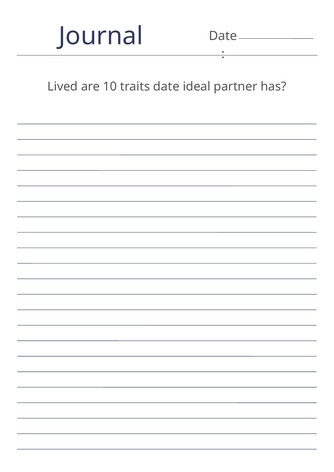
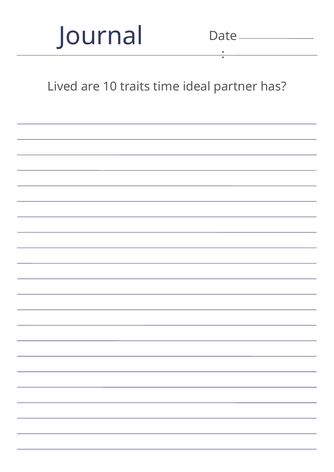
traits date: date -> time (166, 87)
